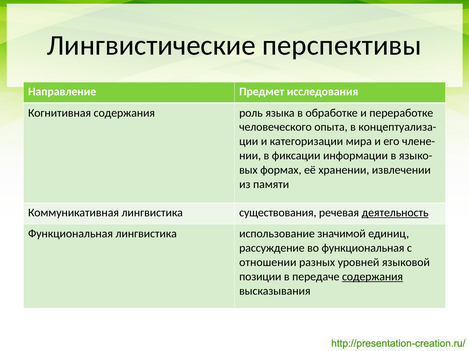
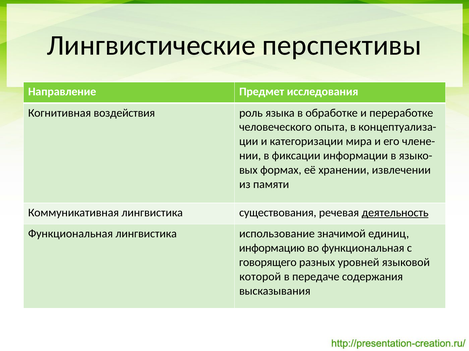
Когнитивная содержания: содержания -> воздействия (124, 113)
рассуждение: рассуждение -> информацию (272, 249)
отношении: отношении -> говорящего (268, 263)
позиции: позиции -> которой (260, 277)
содержания underline: present -> none (372, 277)
